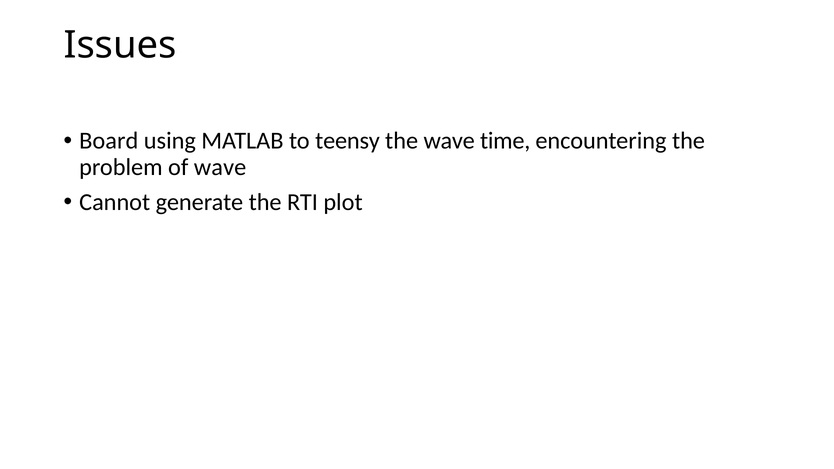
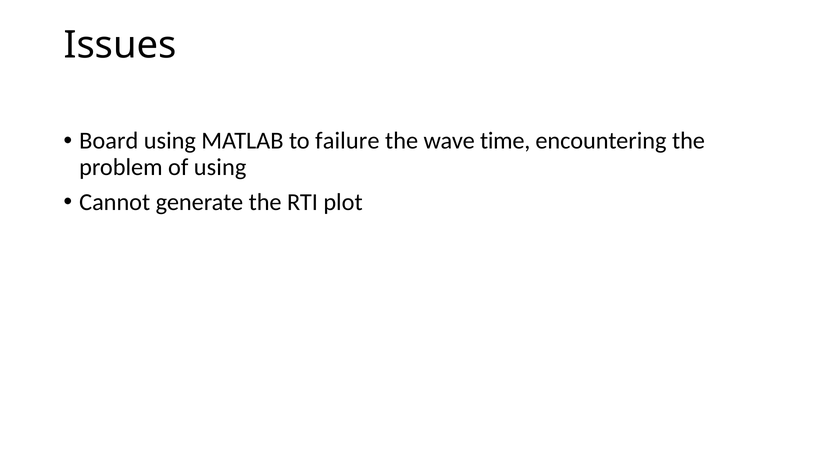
teensy: teensy -> failure (347, 141)
of wave: wave -> using (220, 167)
